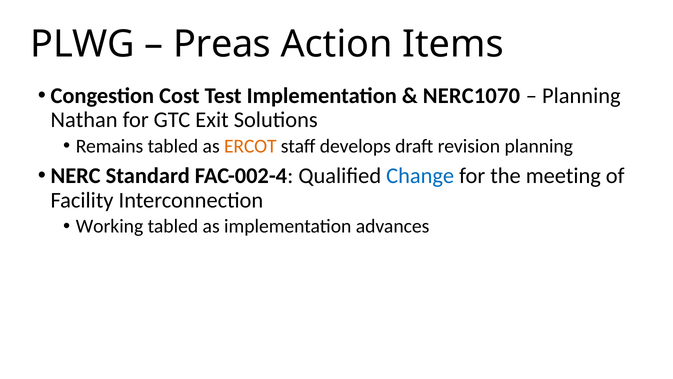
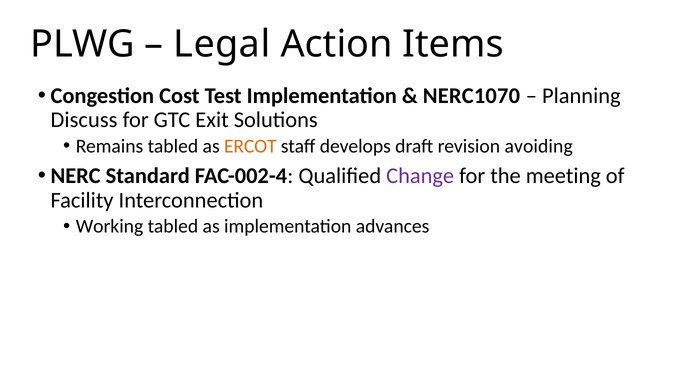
Preas: Preas -> Legal (222, 44)
Nathan: Nathan -> Discuss (84, 120)
revision planning: planning -> avoiding (539, 146)
Change colour: blue -> purple (420, 176)
